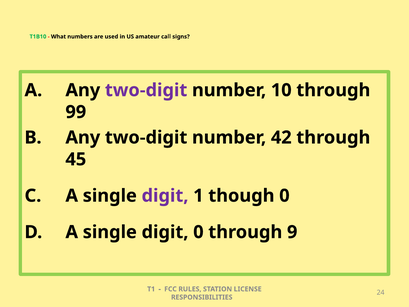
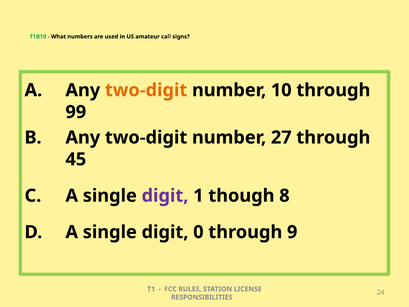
two-digit colour: purple -> orange (146, 90)
42: 42 -> 27 (281, 137)
though 0: 0 -> 8 (284, 196)
